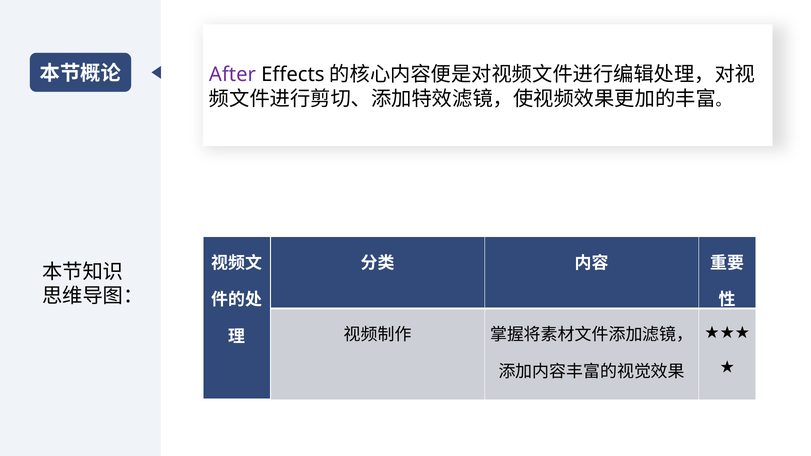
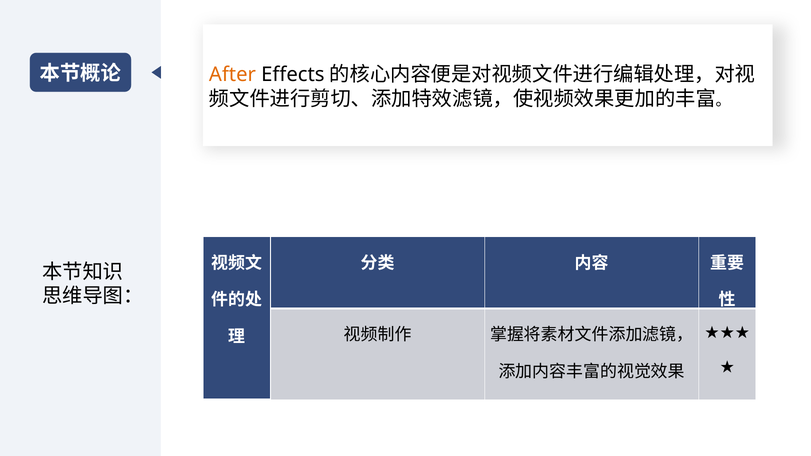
After colour: purple -> orange (232, 75)
